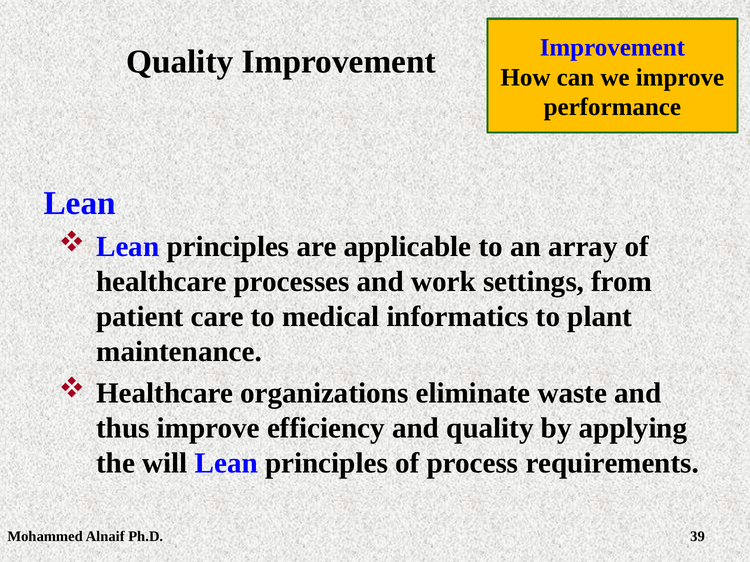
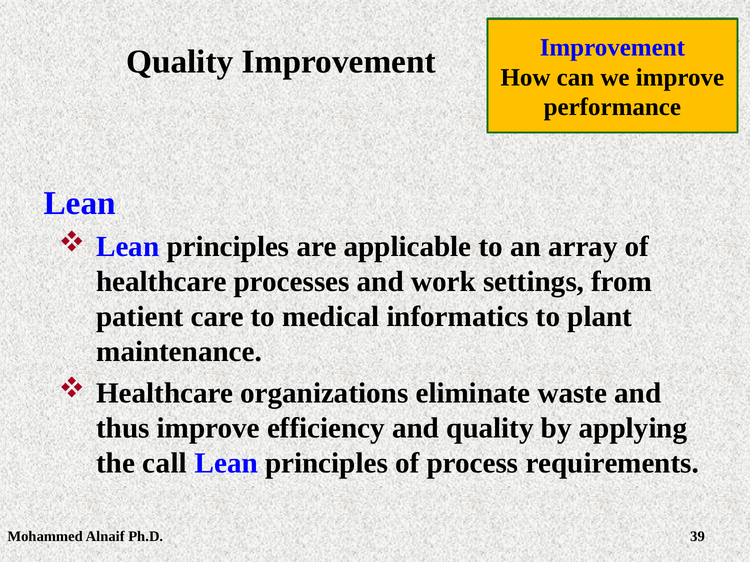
will: will -> call (165, 463)
